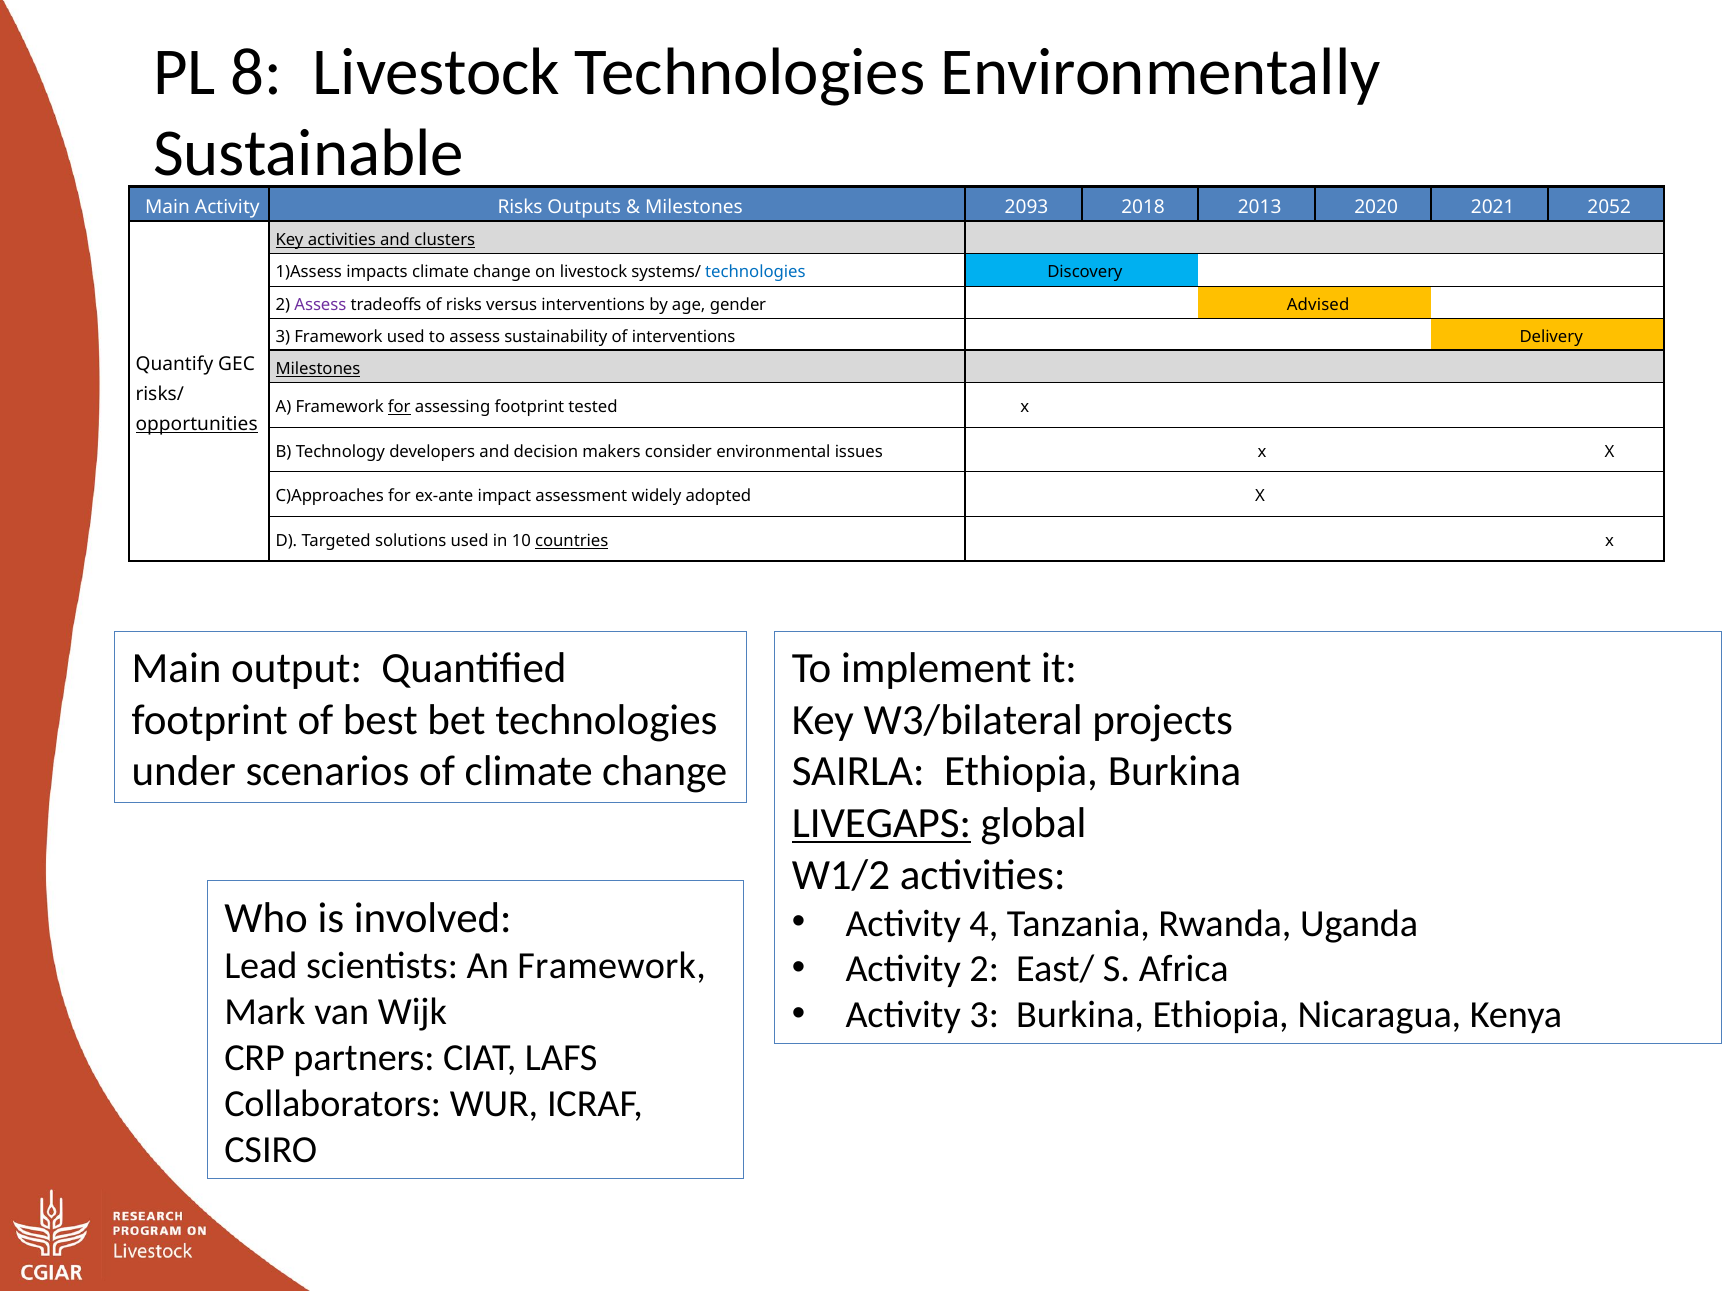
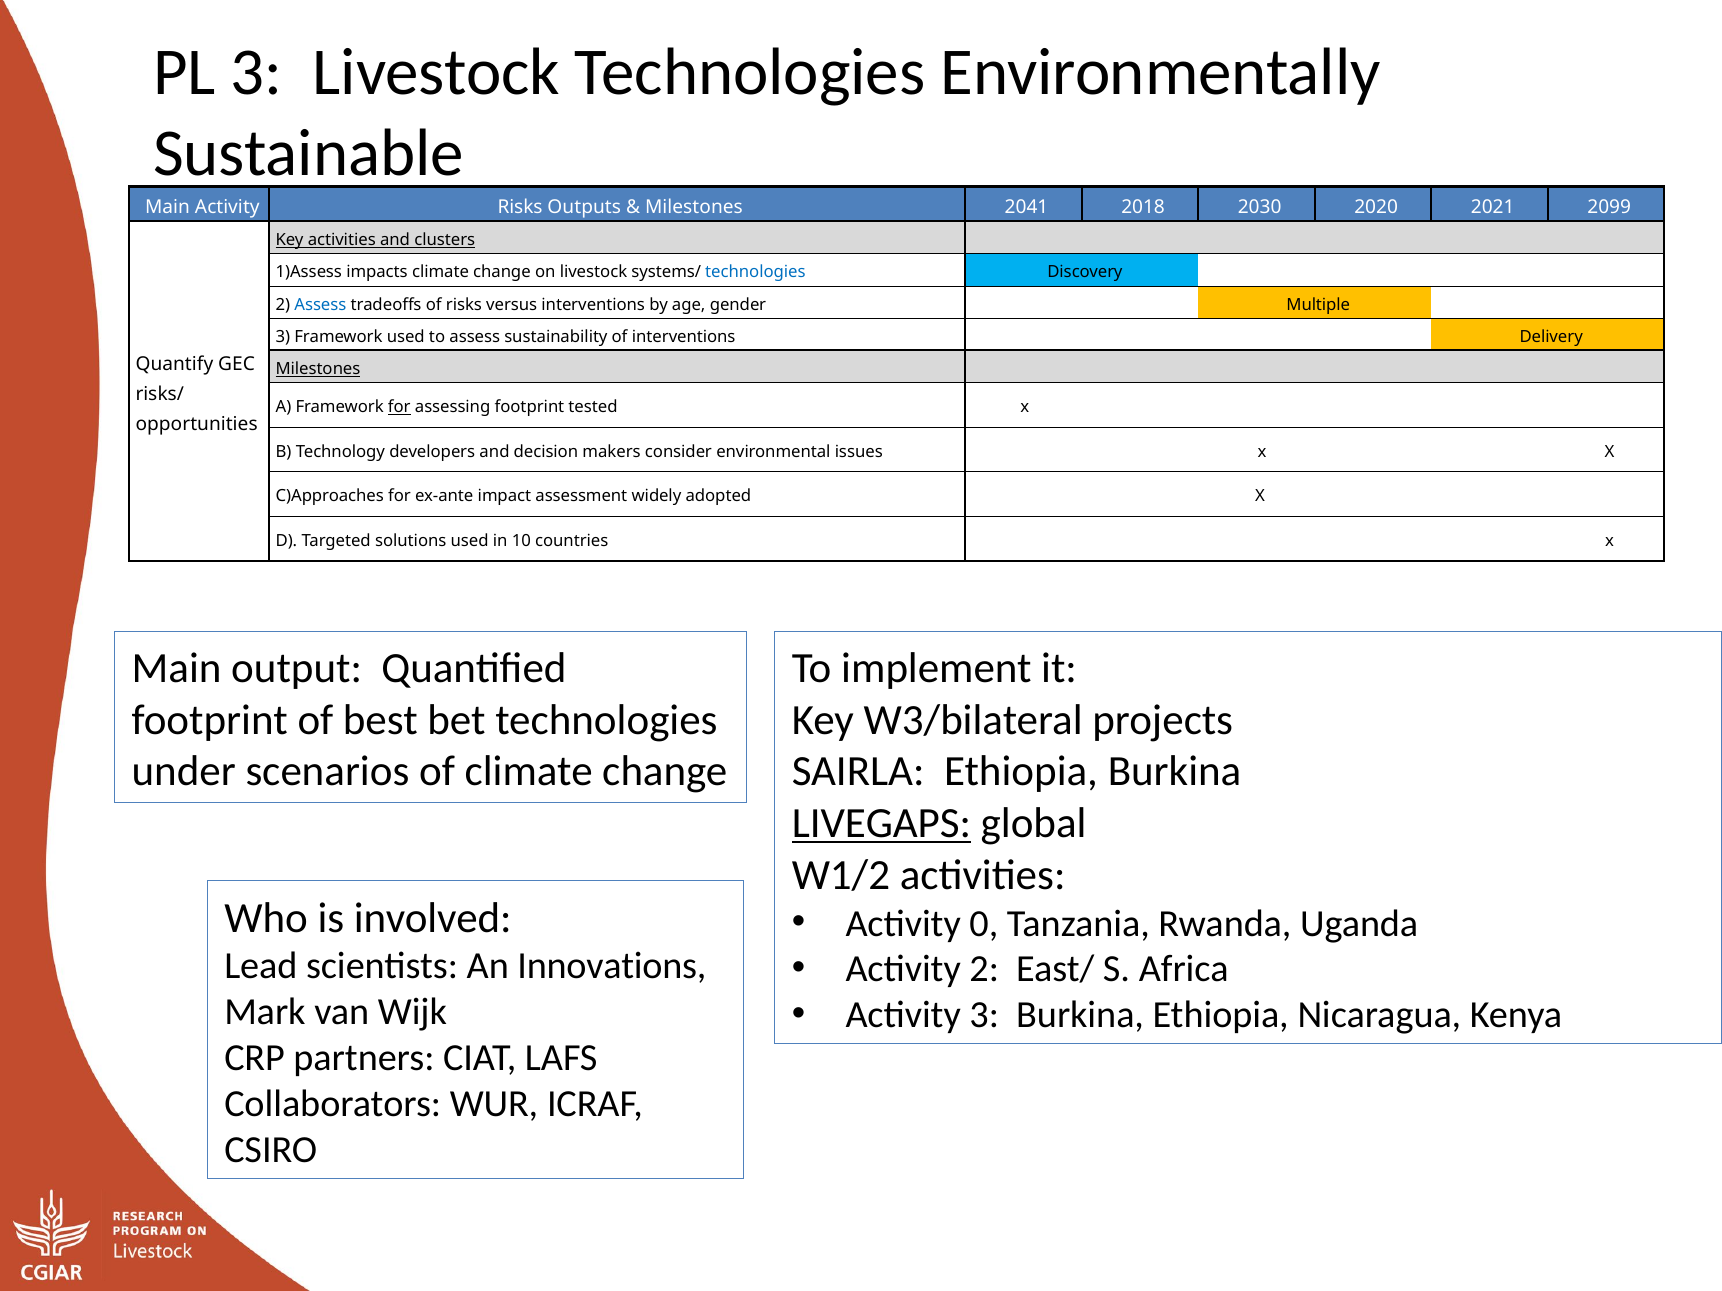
PL 8: 8 -> 3 (256, 73)
2093: 2093 -> 2041 (1027, 207)
2013: 2013 -> 2030 (1260, 207)
2052: 2052 -> 2099 (1609, 207)
Assess colour: purple -> blue (320, 305)
Advised: Advised -> Multiple (1318, 305)
opportunities underline: present -> none (197, 425)
countries underline: present -> none (572, 541)
4: 4 -> 0 (984, 924)
An Framework: Framework -> Innovations (612, 967)
